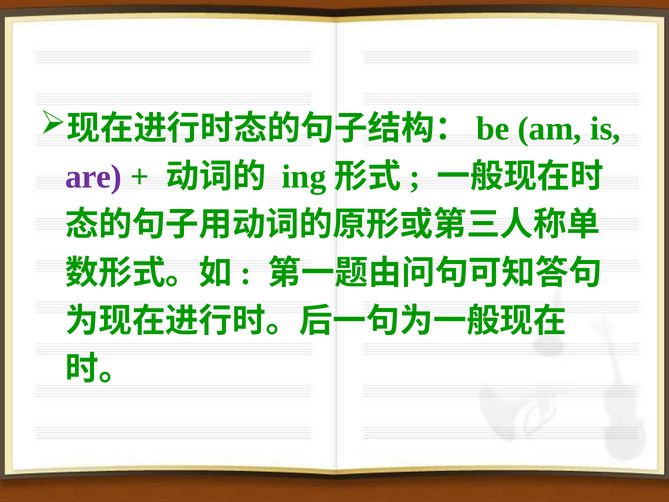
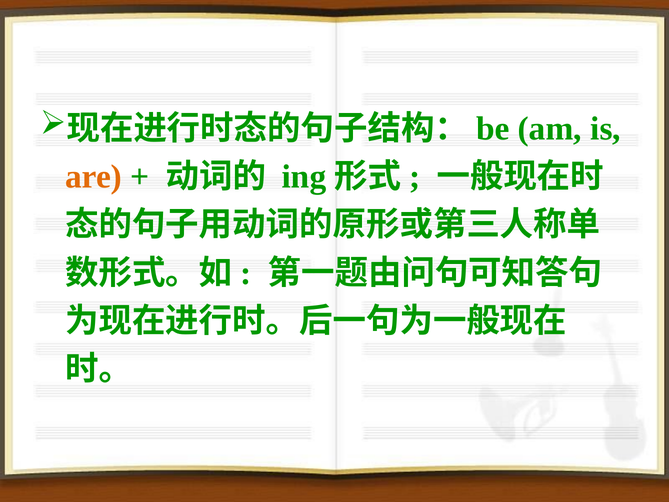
are colour: purple -> orange (94, 177)
